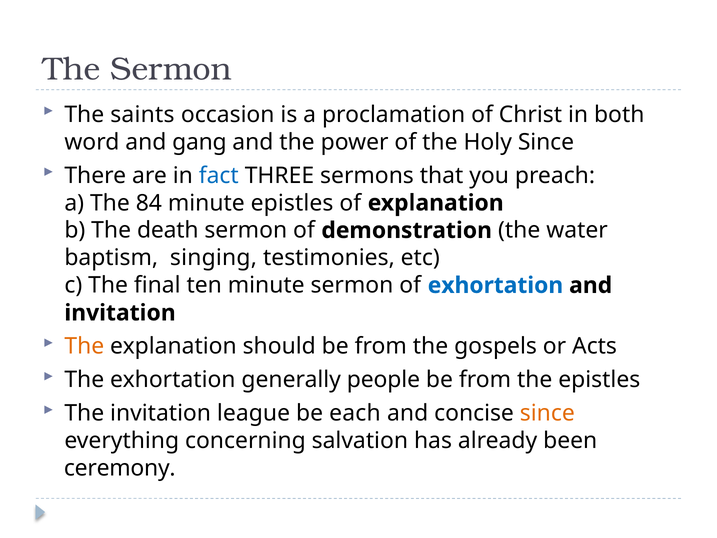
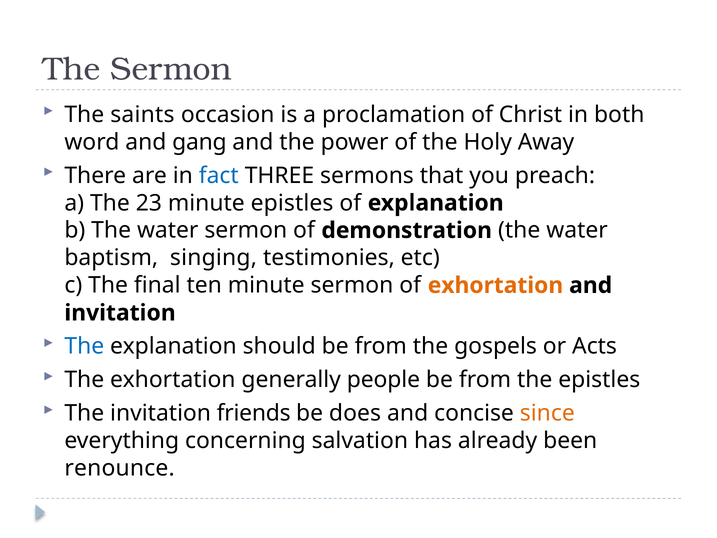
Holy Since: Since -> Away (546, 142)
84: 84 -> 23 (149, 203)
b The death: death -> water (168, 230)
exhortation colour: blue -> orange (495, 285)
The colour: orange -> blue (84, 346)
league: league -> friends (254, 413)
each: each -> does (355, 413)
ceremony: ceremony -> renounce (120, 468)
